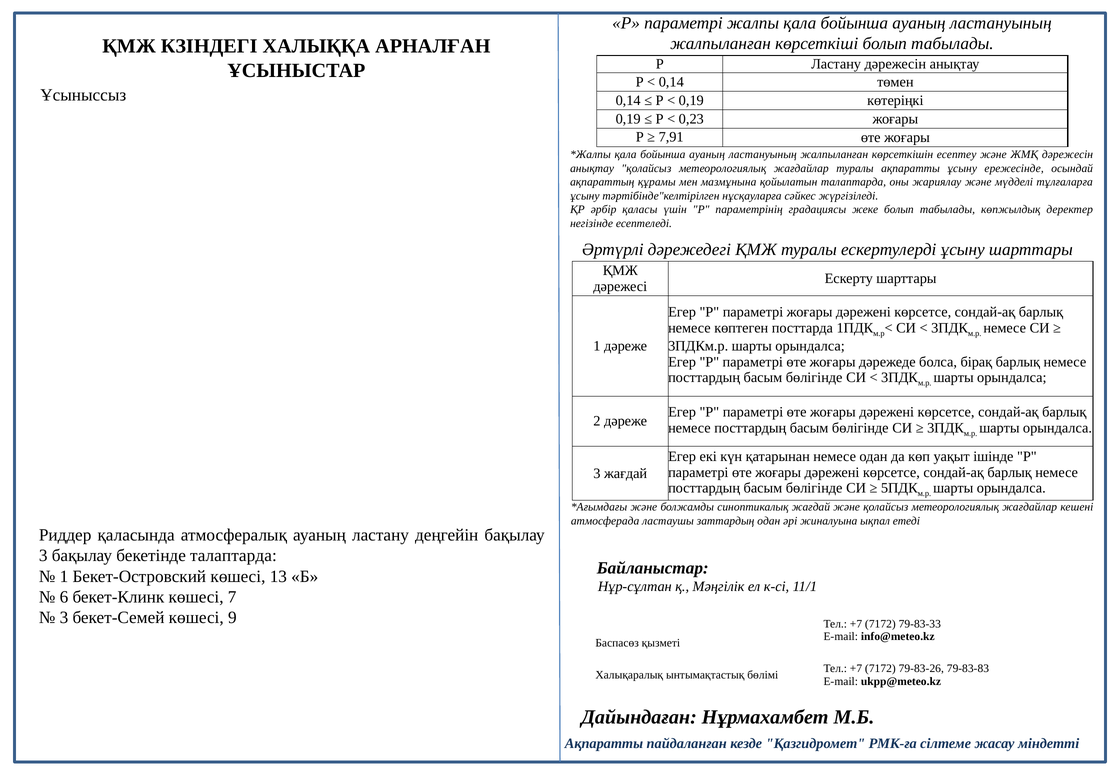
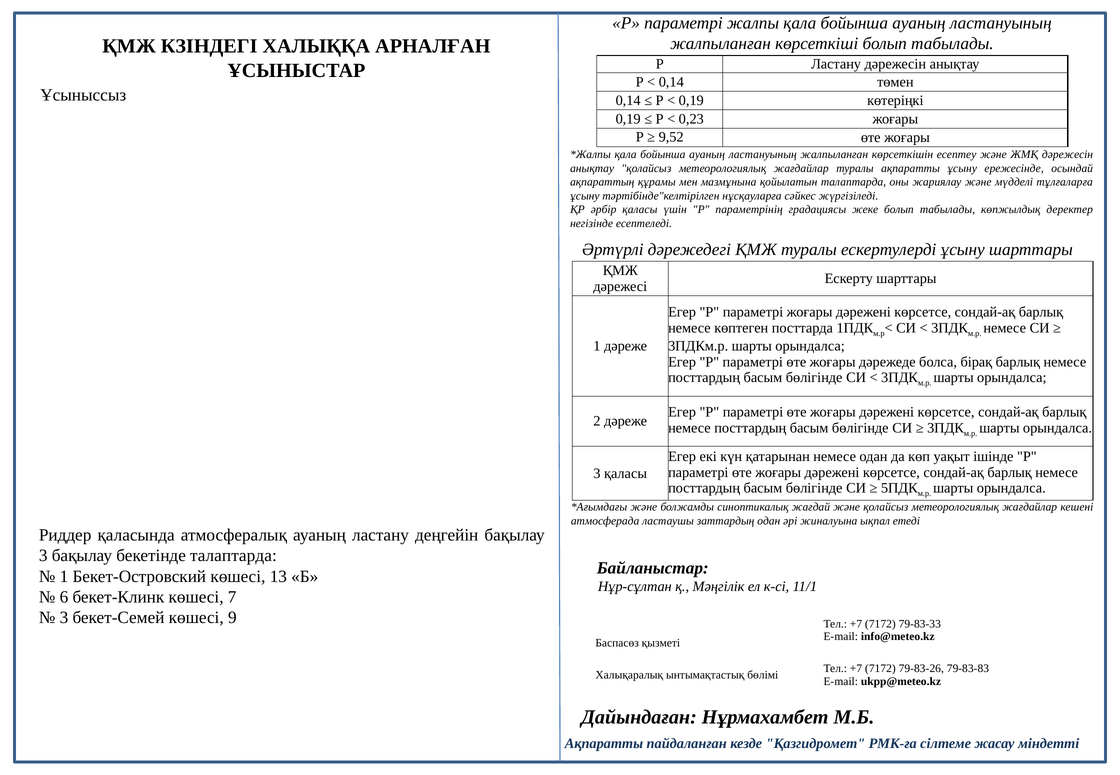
7,91: 7,91 -> 9,52 (671, 137)
3 жағдай: жағдай -> қаласы (626, 474)
